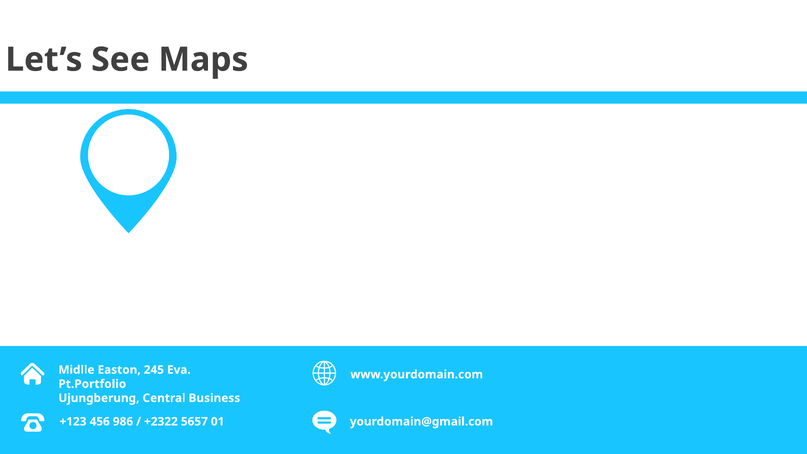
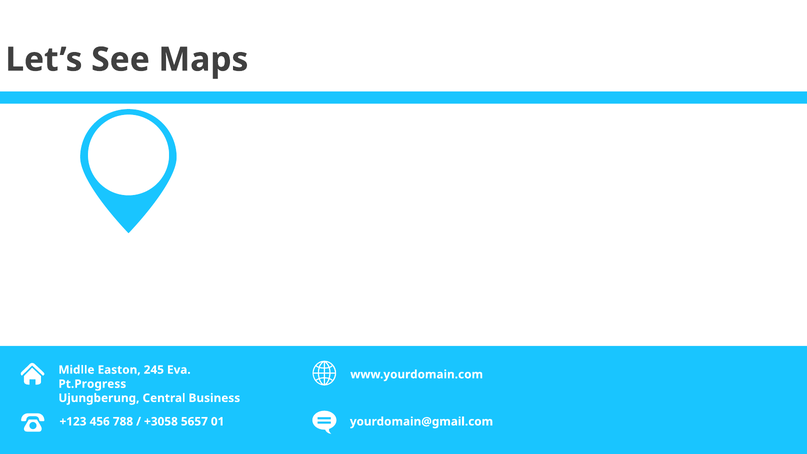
Pt.Portfolio: Pt.Portfolio -> Pt.Progress (92, 384)
986: 986 -> 788 (123, 422)
+2322: +2322 -> +3058 (161, 422)
